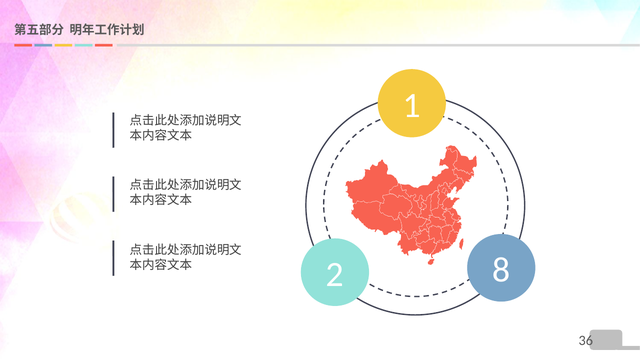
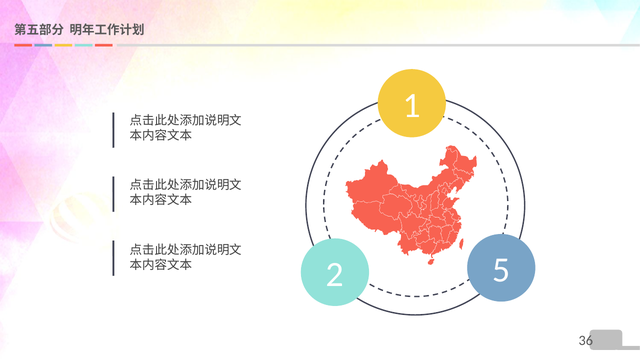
8: 8 -> 5 (501, 270)
